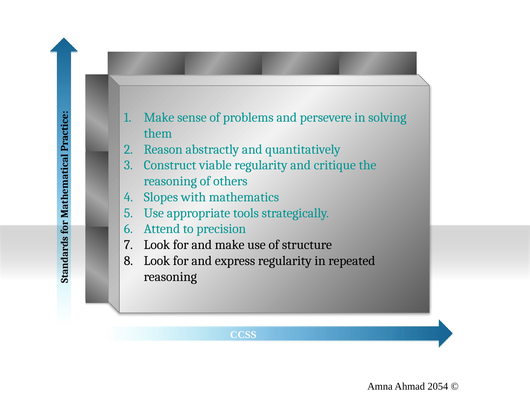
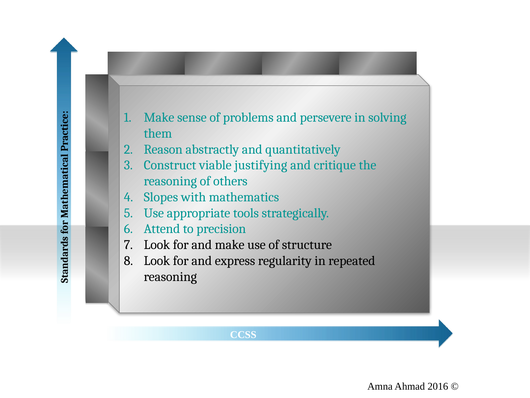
viable regularity: regularity -> justifying (261, 165)
2054: 2054 -> 2016 (438, 386)
